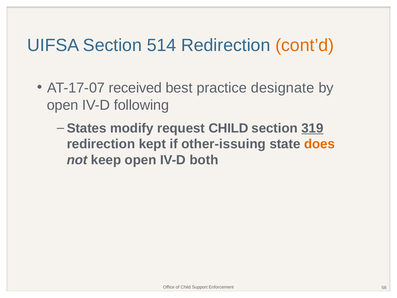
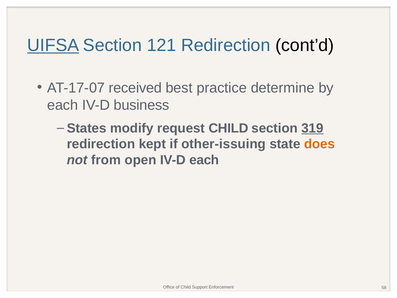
UIFSA underline: none -> present (53, 45)
514: 514 -> 121 (161, 45)
cont’d colour: orange -> black (305, 45)
designate: designate -> determine (283, 88)
open: open -> each (63, 105)
following: following -> business (142, 105)
keep: keep -> from (106, 160)
IV-D both: both -> each (204, 160)
